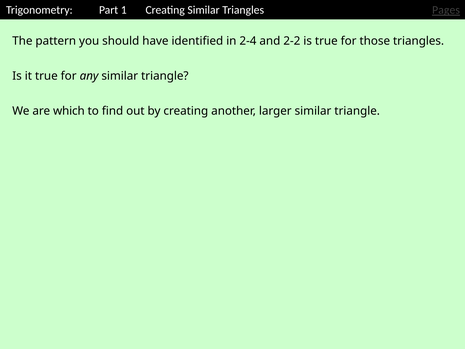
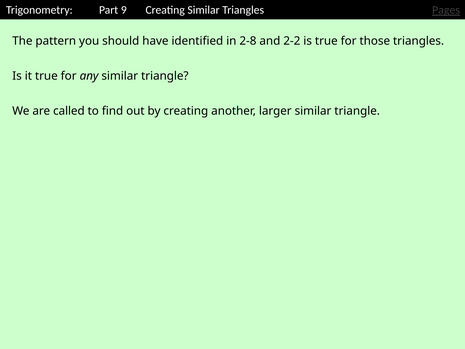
1: 1 -> 9 (124, 10)
2-4: 2-4 -> 2-8 (248, 41)
which: which -> called (69, 111)
